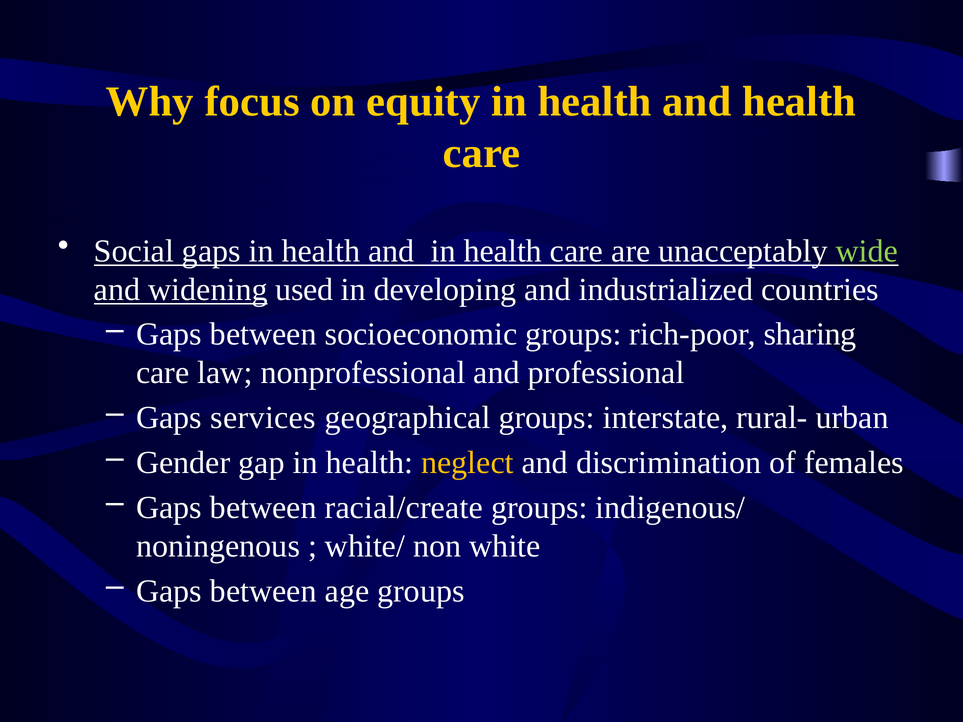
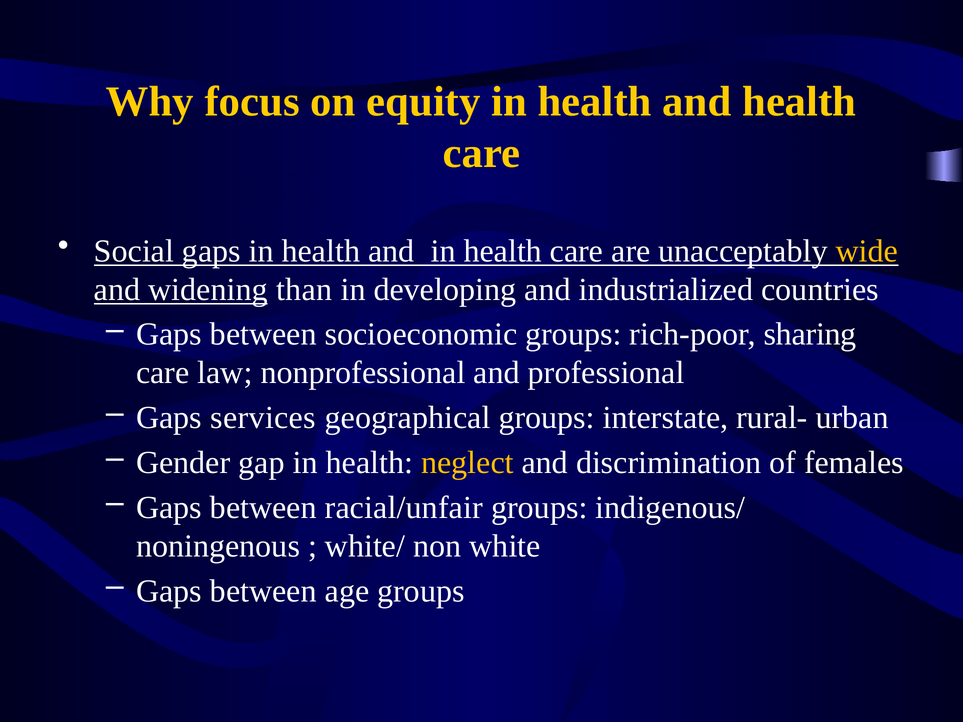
wide colour: light green -> yellow (867, 251)
used: used -> than (304, 290)
racial/create: racial/create -> racial/unfair (404, 508)
